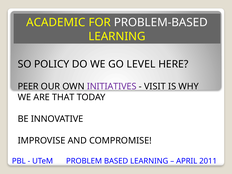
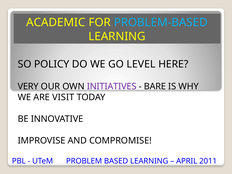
PROBLEM-BASED colour: white -> light blue (161, 22)
PEER: PEER -> VERY (28, 86)
VISIT: VISIT -> BARE (155, 86)
THAT: THAT -> VISIT (63, 97)
